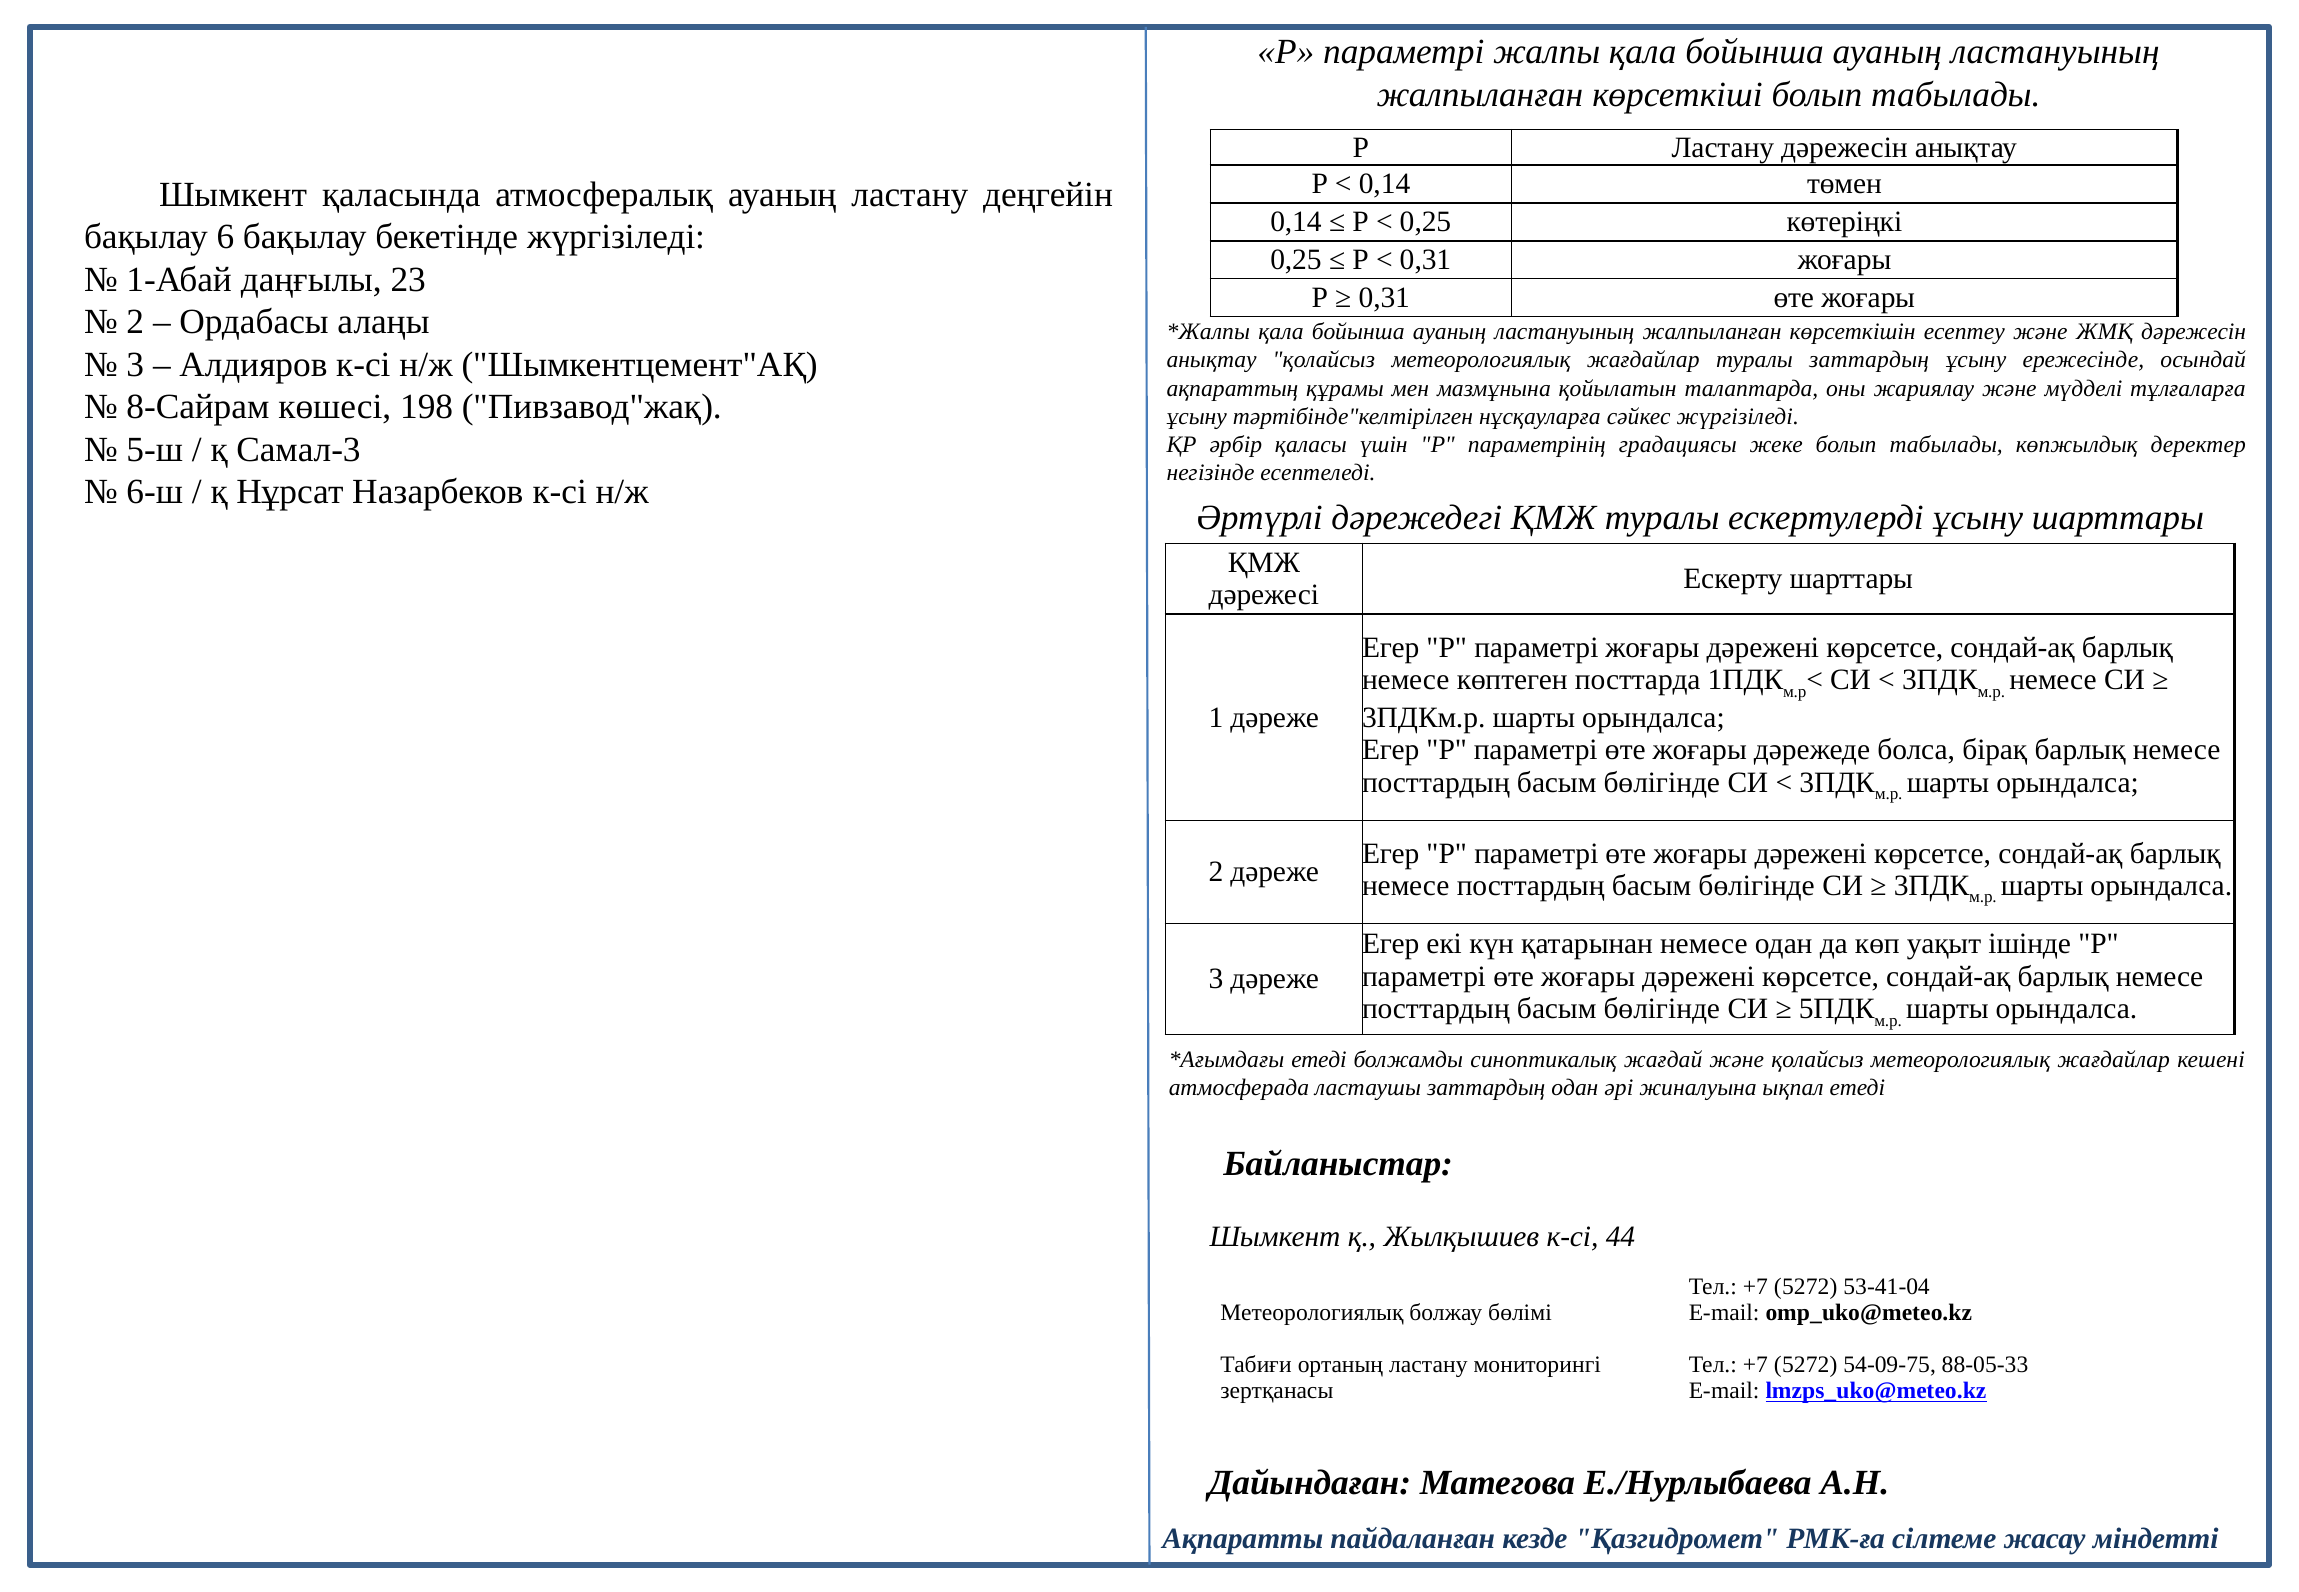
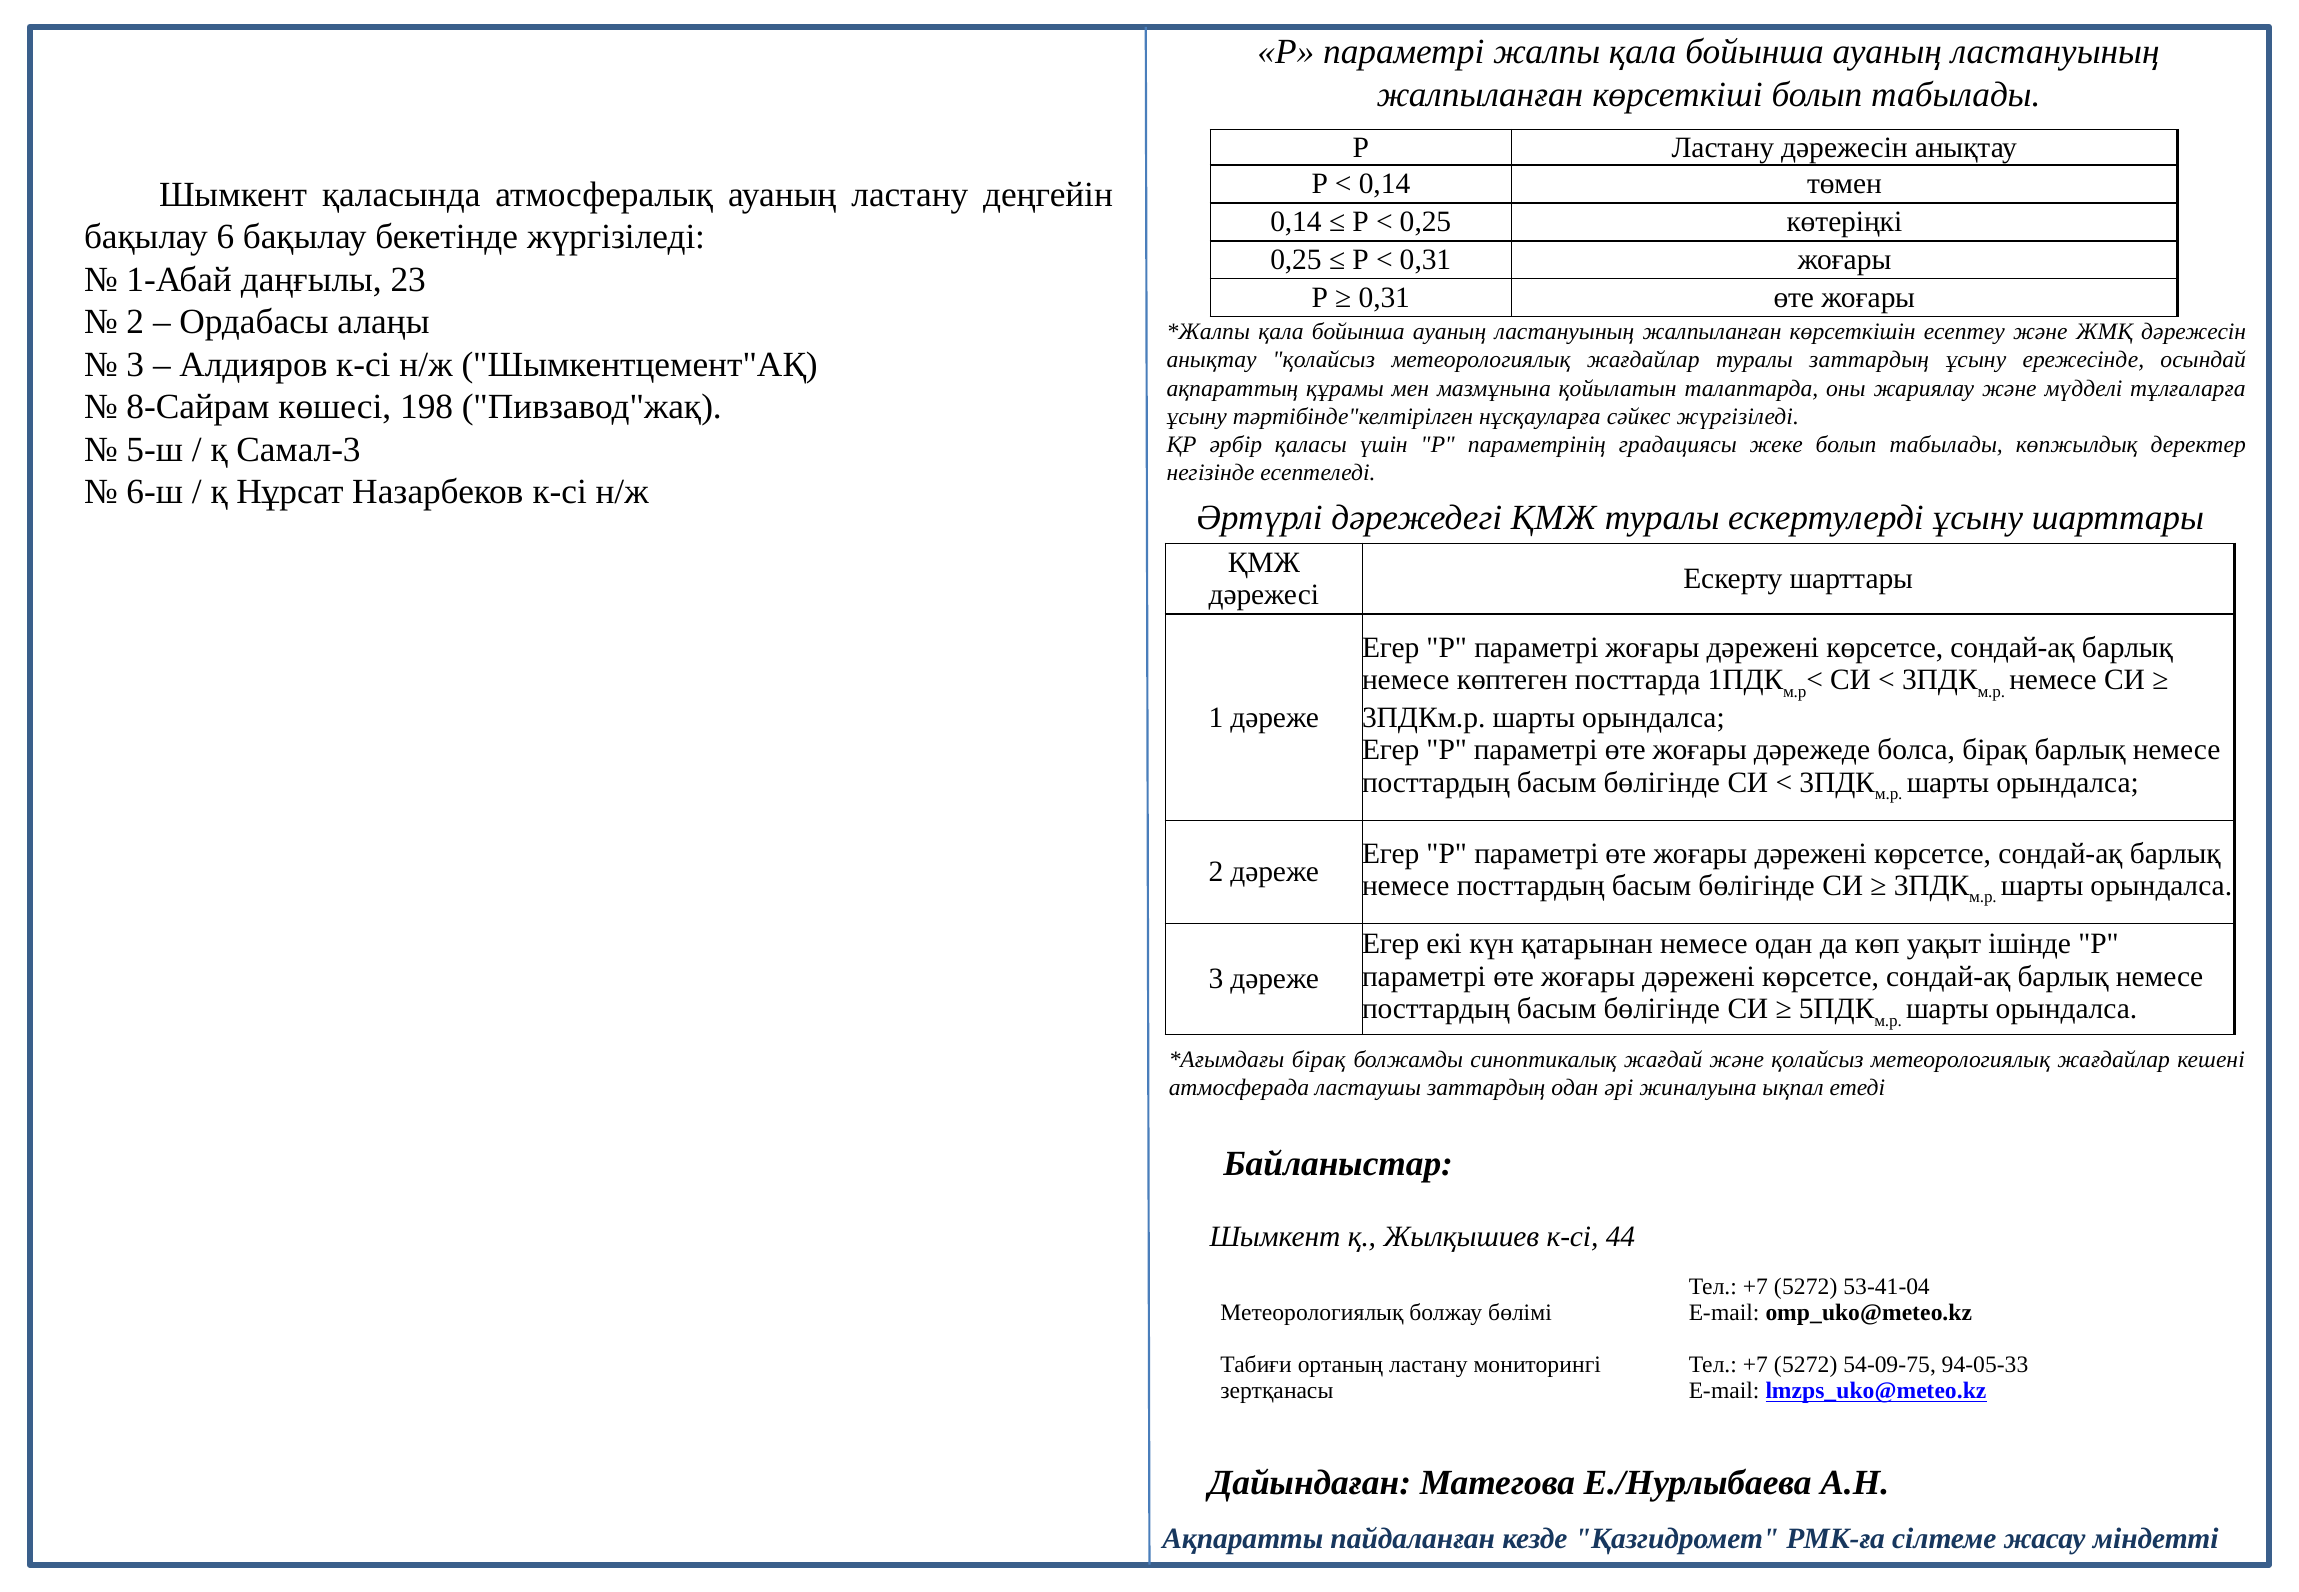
етеді: етеді -> бірақ (1319, 1059)
88-05-33: 88-05-33 -> 94-05-33 (1985, 1364)
